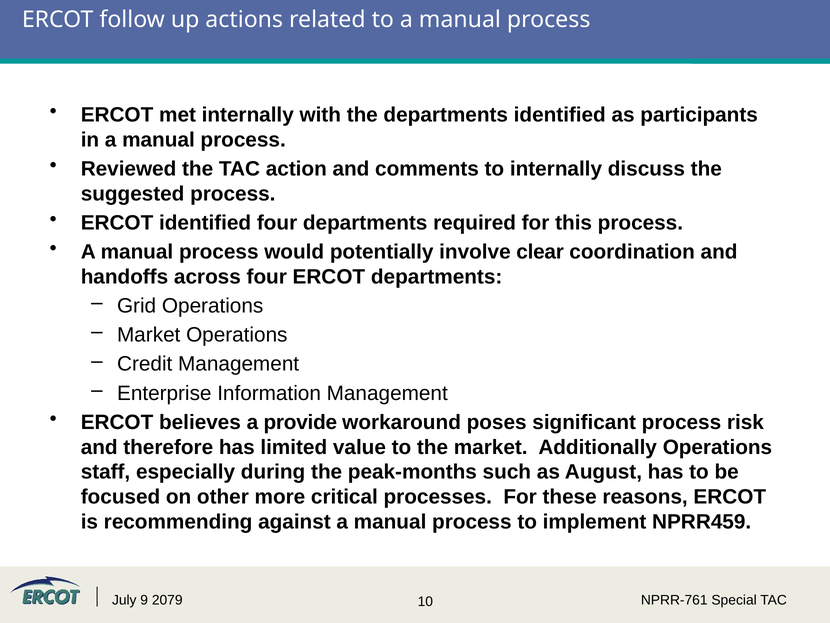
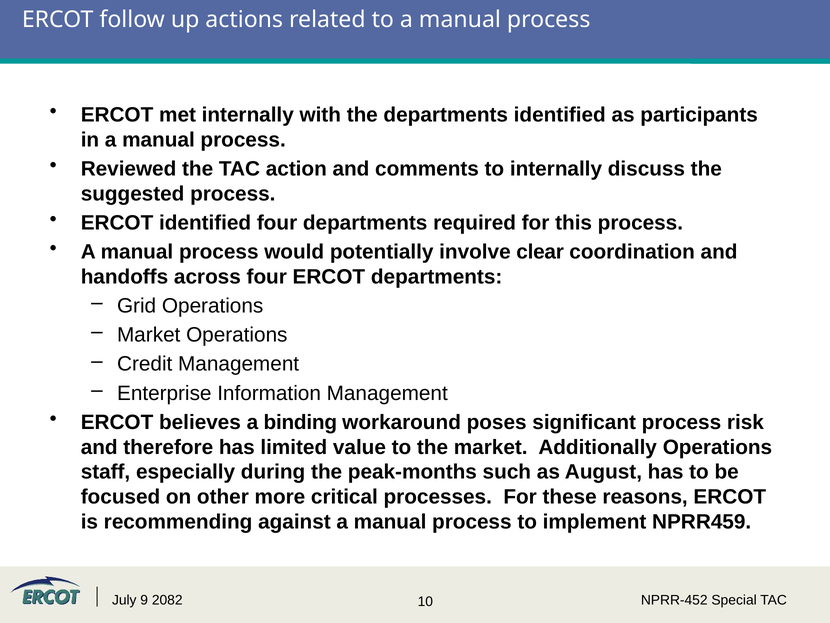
provide: provide -> binding (300, 422)
2079: 2079 -> 2082 (167, 600)
NPRR-761: NPRR-761 -> NPRR-452 (674, 600)
